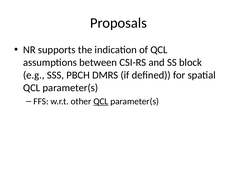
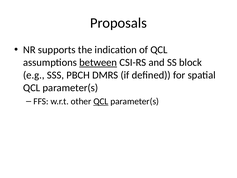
between underline: none -> present (98, 62)
